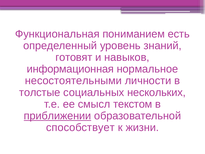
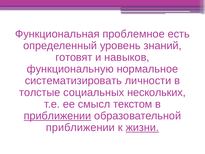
пониманием: пониманием -> проблемное (134, 34)
информационная: информационная -> функциональную (70, 69)
несостоятельными: несостоятельными -> систематизировать (73, 81)
способствует: способствует -> приближении (80, 127)
жизни underline: none -> present (142, 127)
